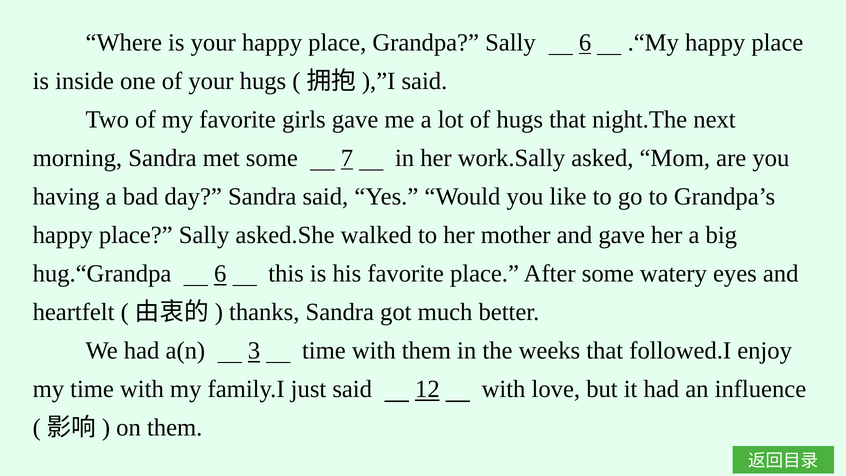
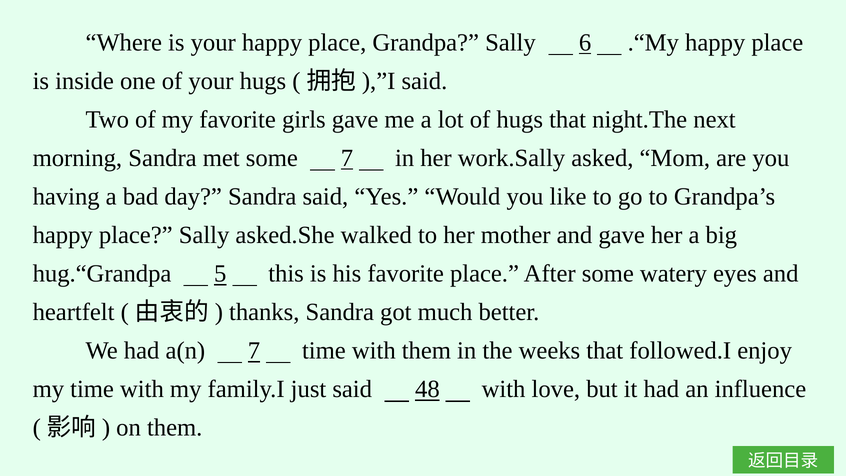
hug.“Grandpa 6: 6 -> 5 (220, 274)
a(n 3: 3 -> 7 (254, 351)
12: 12 -> 48 (427, 389)
